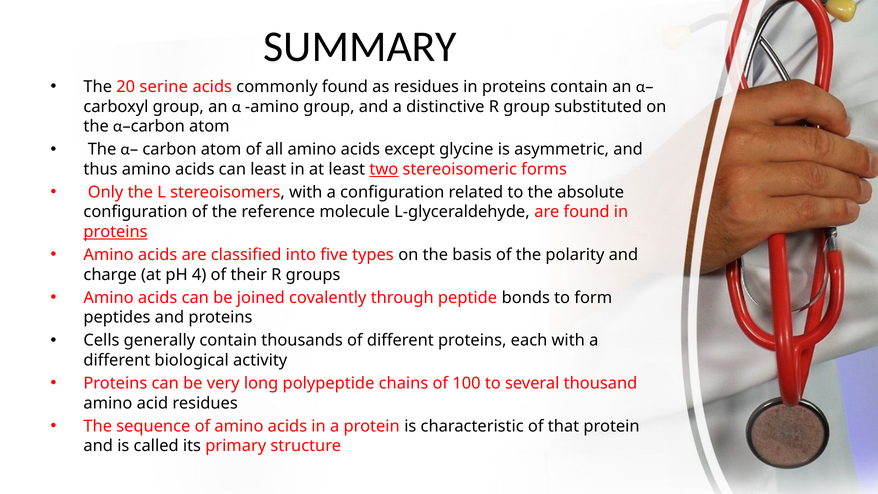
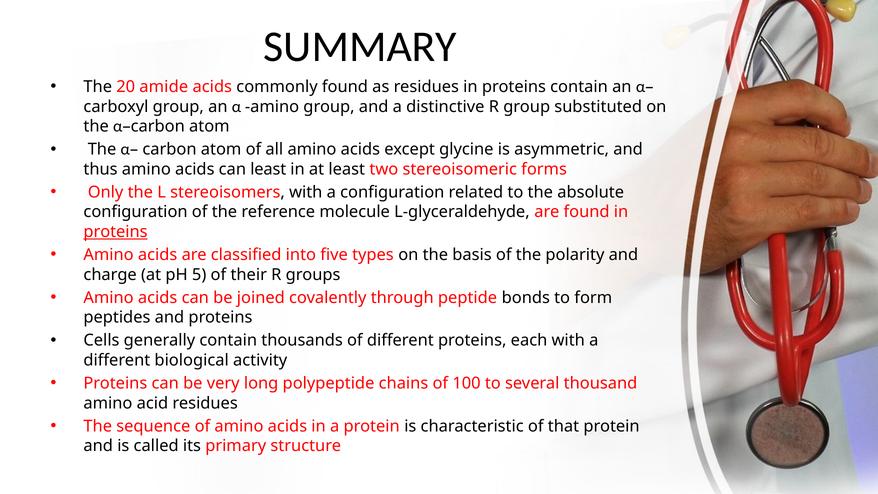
serine: serine -> amide (164, 87)
two underline: present -> none (384, 169)
4: 4 -> 5 (199, 275)
